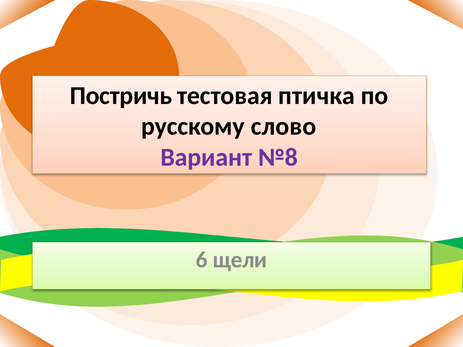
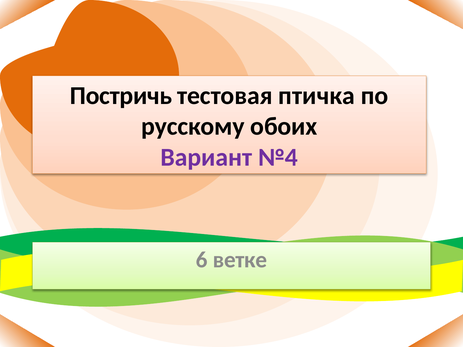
слово: слово -> обоих (284, 127)
№8: №8 -> №4 (278, 157)
щели: щели -> ветке (240, 260)
